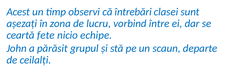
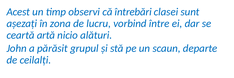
fete: fete -> artă (46, 35)
echipe: echipe -> alături (96, 35)
